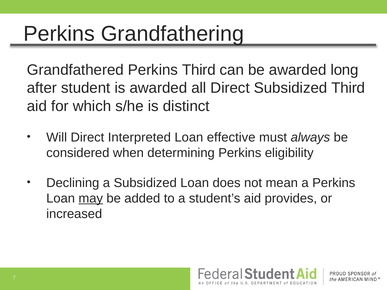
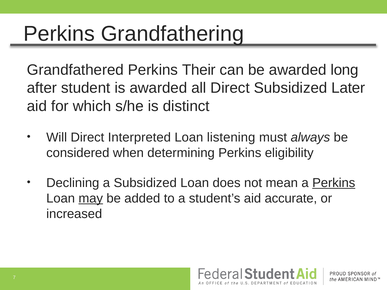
Perkins Third: Third -> Their (199, 70)
Subsidized Third: Third -> Later (348, 88)
effective: effective -> listening (231, 137)
Perkins underline: none -> present (334, 183)
provides: provides -> accurate (291, 198)
